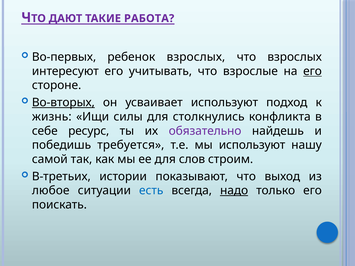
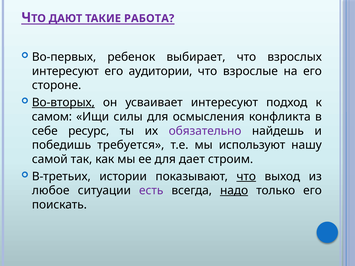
ребенок взрослых: взрослых -> выбирает (196, 57)
учитывать: учитывать -> аудитории (161, 71)
его underline: present -> none (312, 71)
усваивает используют: используют -> интересуют (224, 103)
жизнь: жизнь -> самом (52, 117)
столкнулись: столкнулись -> осмысления (209, 117)
слов: слов -> дает (192, 159)
что underline: none -> present (246, 177)
есть colour: blue -> purple (151, 191)
